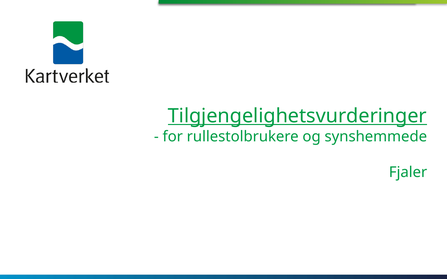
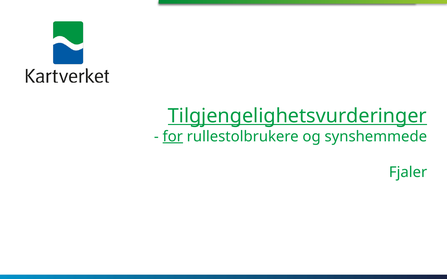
for underline: none -> present (173, 137)
